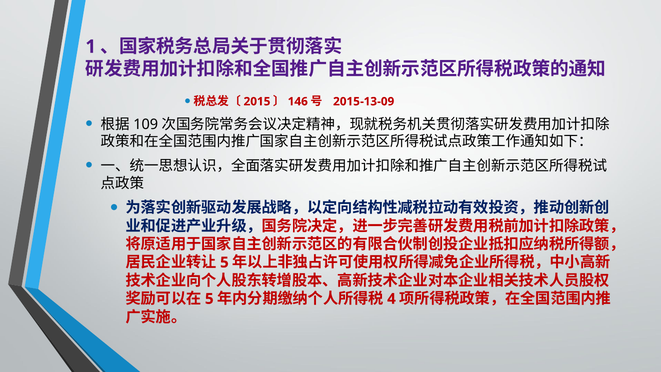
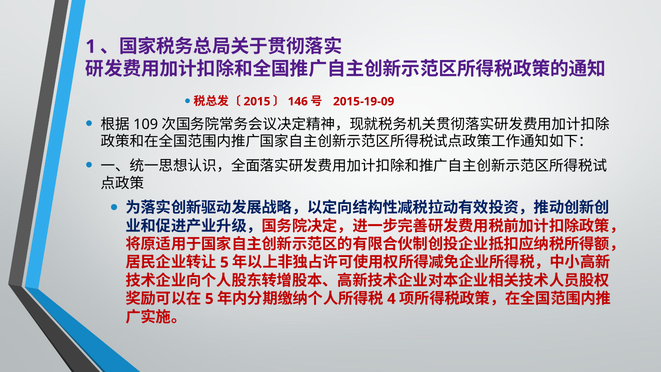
2015-13-09: 2015-13-09 -> 2015-19-09 (364, 101)
